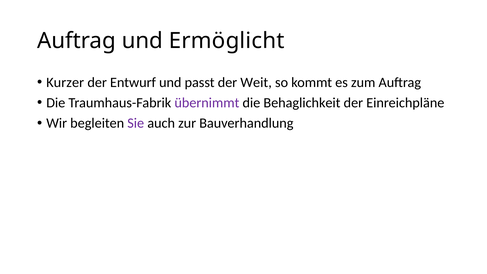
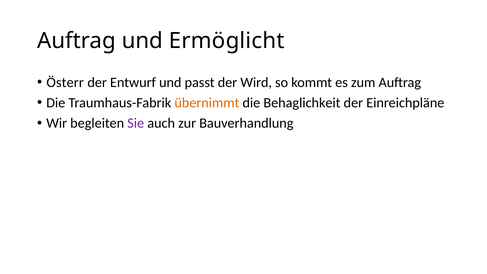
Kurzer: Kurzer -> Österr (65, 82)
Weit: Weit -> Wird (256, 82)
übernimmt colour: purple -> orange (207, 103)
